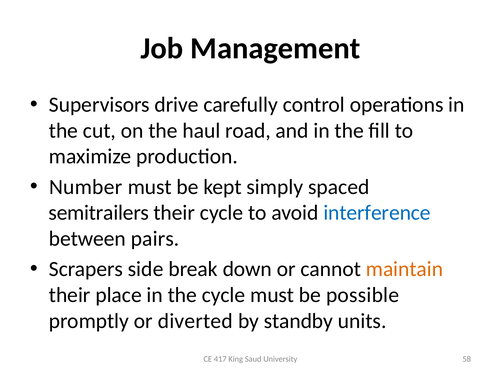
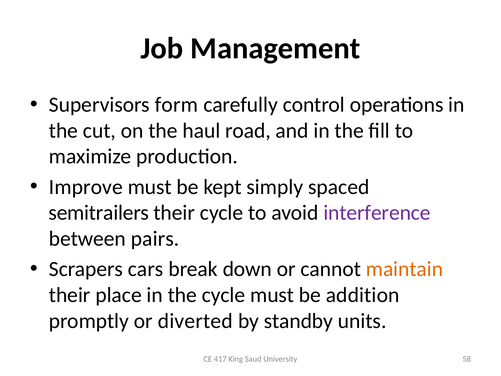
drive: drive -> form (176, 105)
Number: Number -> Improve (86, 187)
interference colour: blue -> purple (377, 213)
side: side -> cars (146, 269)
possible: possible -> addition (363, 295)
